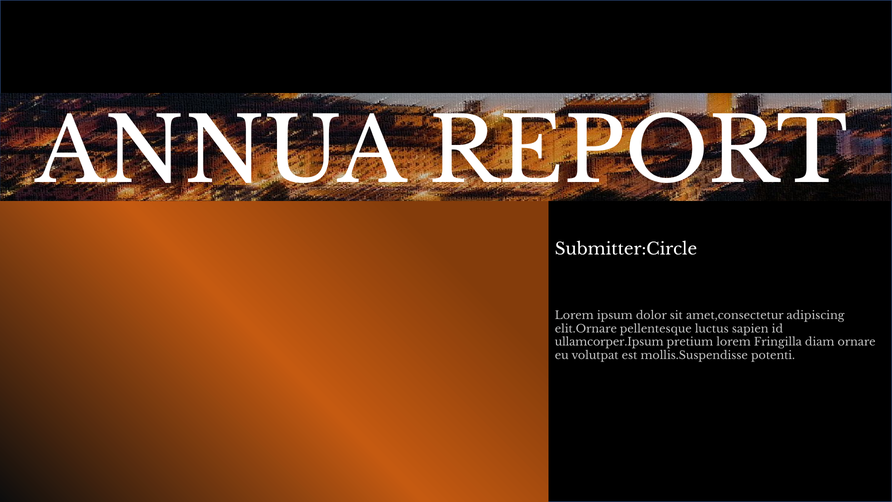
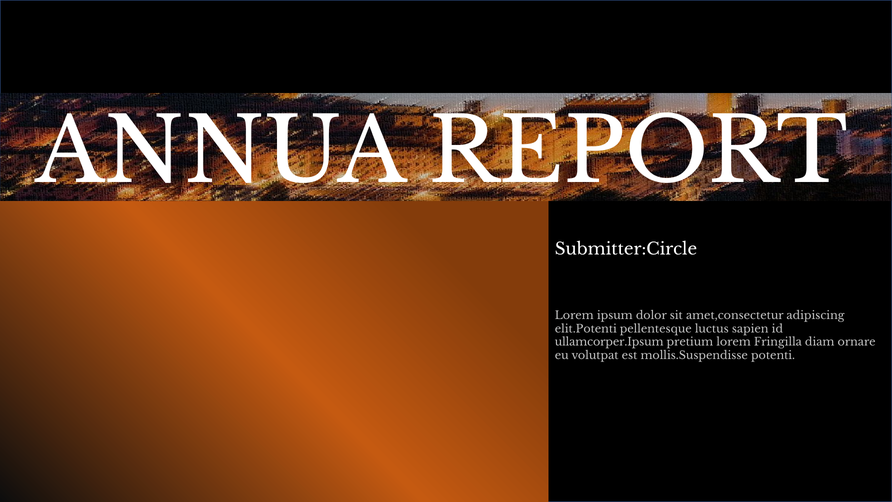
elit.Ornare: elit.Ornare -> elit.Potenti (586, 329)
